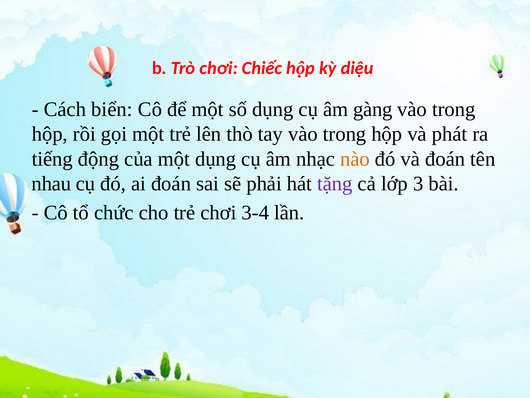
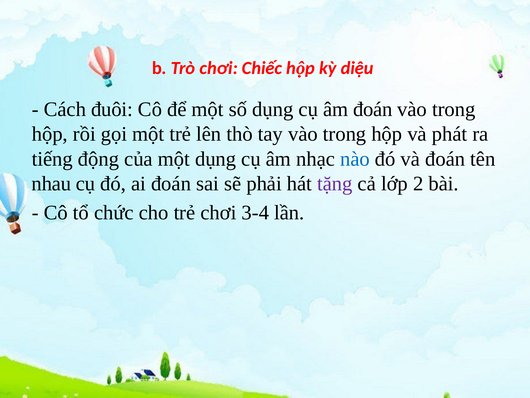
biển: biển -> đuôi (112, 109)
âm gàng: gàng -> đoán (373, 109)
nào colour: orange -> blue (355, 159)
3: 3 -> 2 (418, 183)
